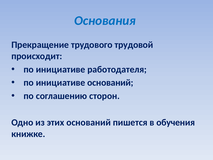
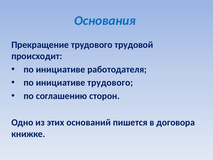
инициативе оснований: оснований -> трудового (110, 83)
обучения: обучения -> договора (176, 122)
